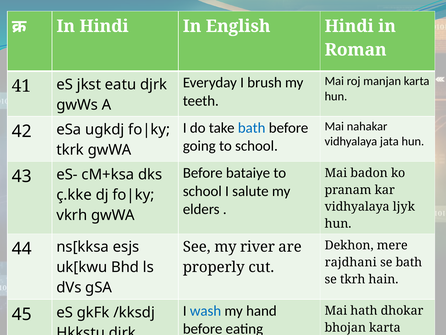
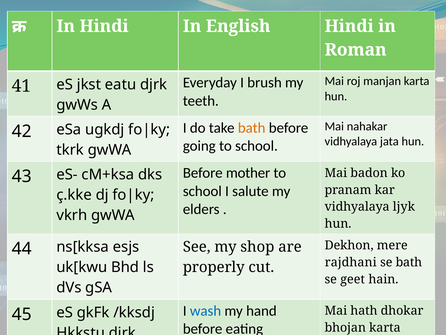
bath colour: blue -> orange (252, 128)
bataiye: bataiye -> mother (248, 173)
river: river -> shop (257, 247)
tkrh: tkrh -> geet (353, 279)
